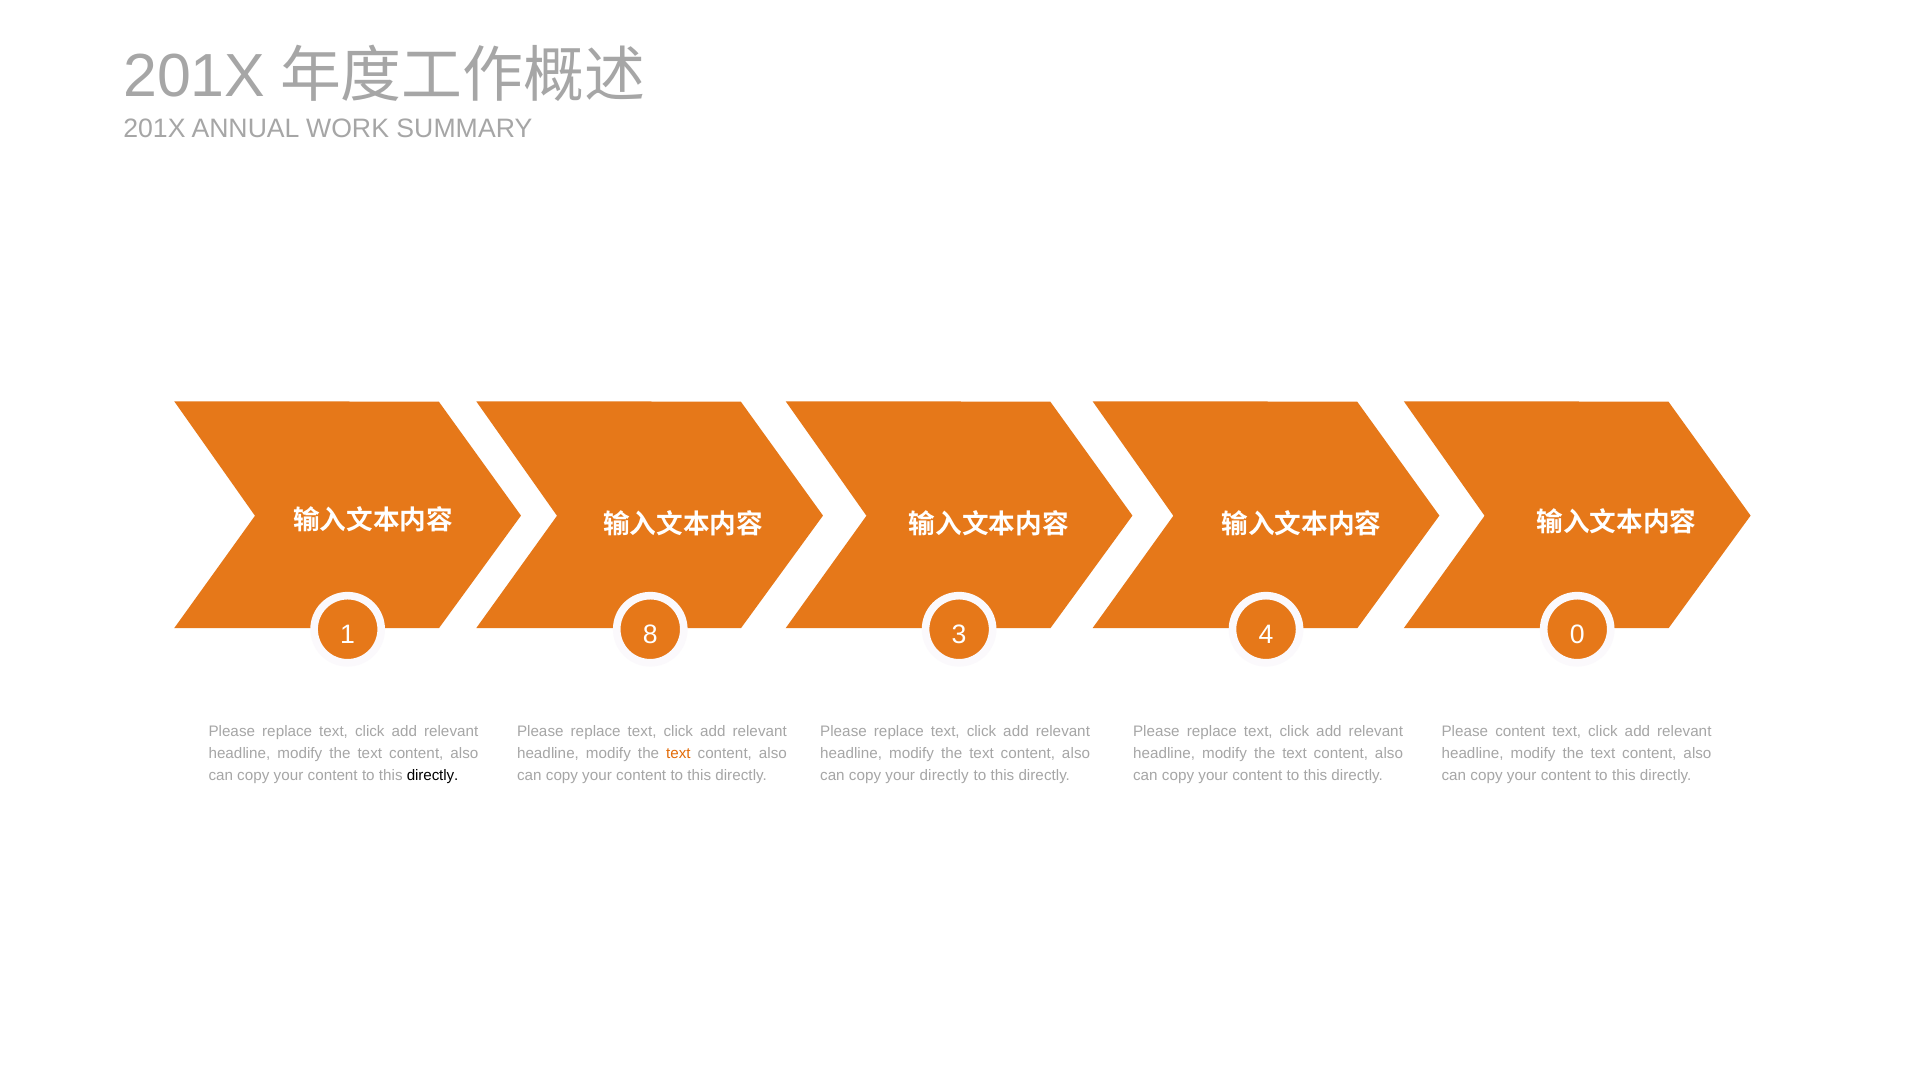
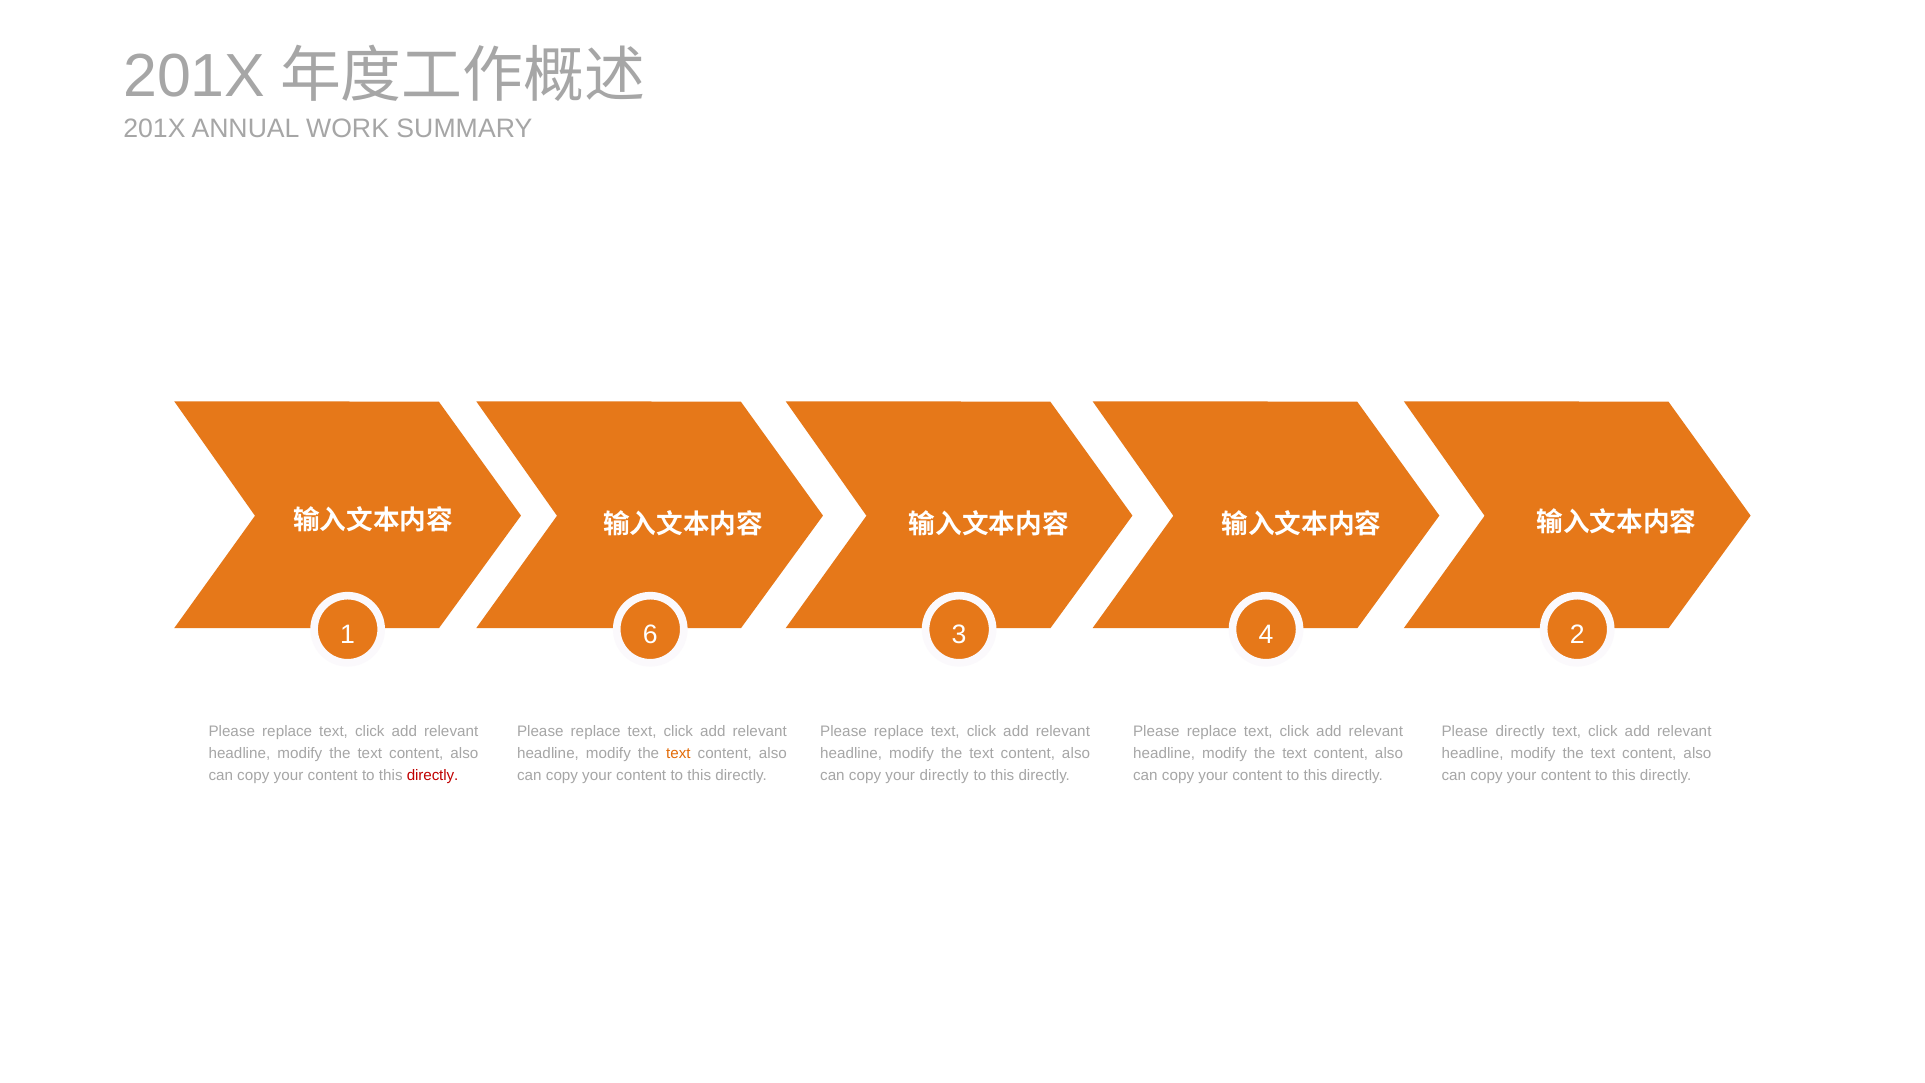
8: 8 -> 6 (650, 634)
0: 0 -> 2 (1577, 634)
Please content: content -> directly (1520, 731)
directly colour: black -> red (433, 775)
